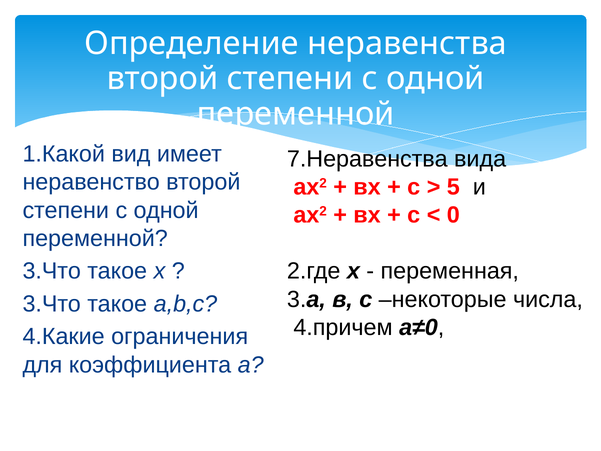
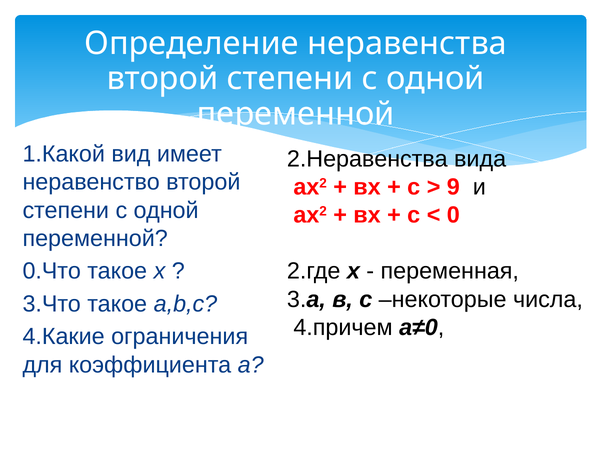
7.Неравенства: 7.Неравенства -> 2.Неравенства (367, 159)
5: 5 -> 9 (453, 187)
3.Что: 3.Что -> 0.Что (52, 271)
